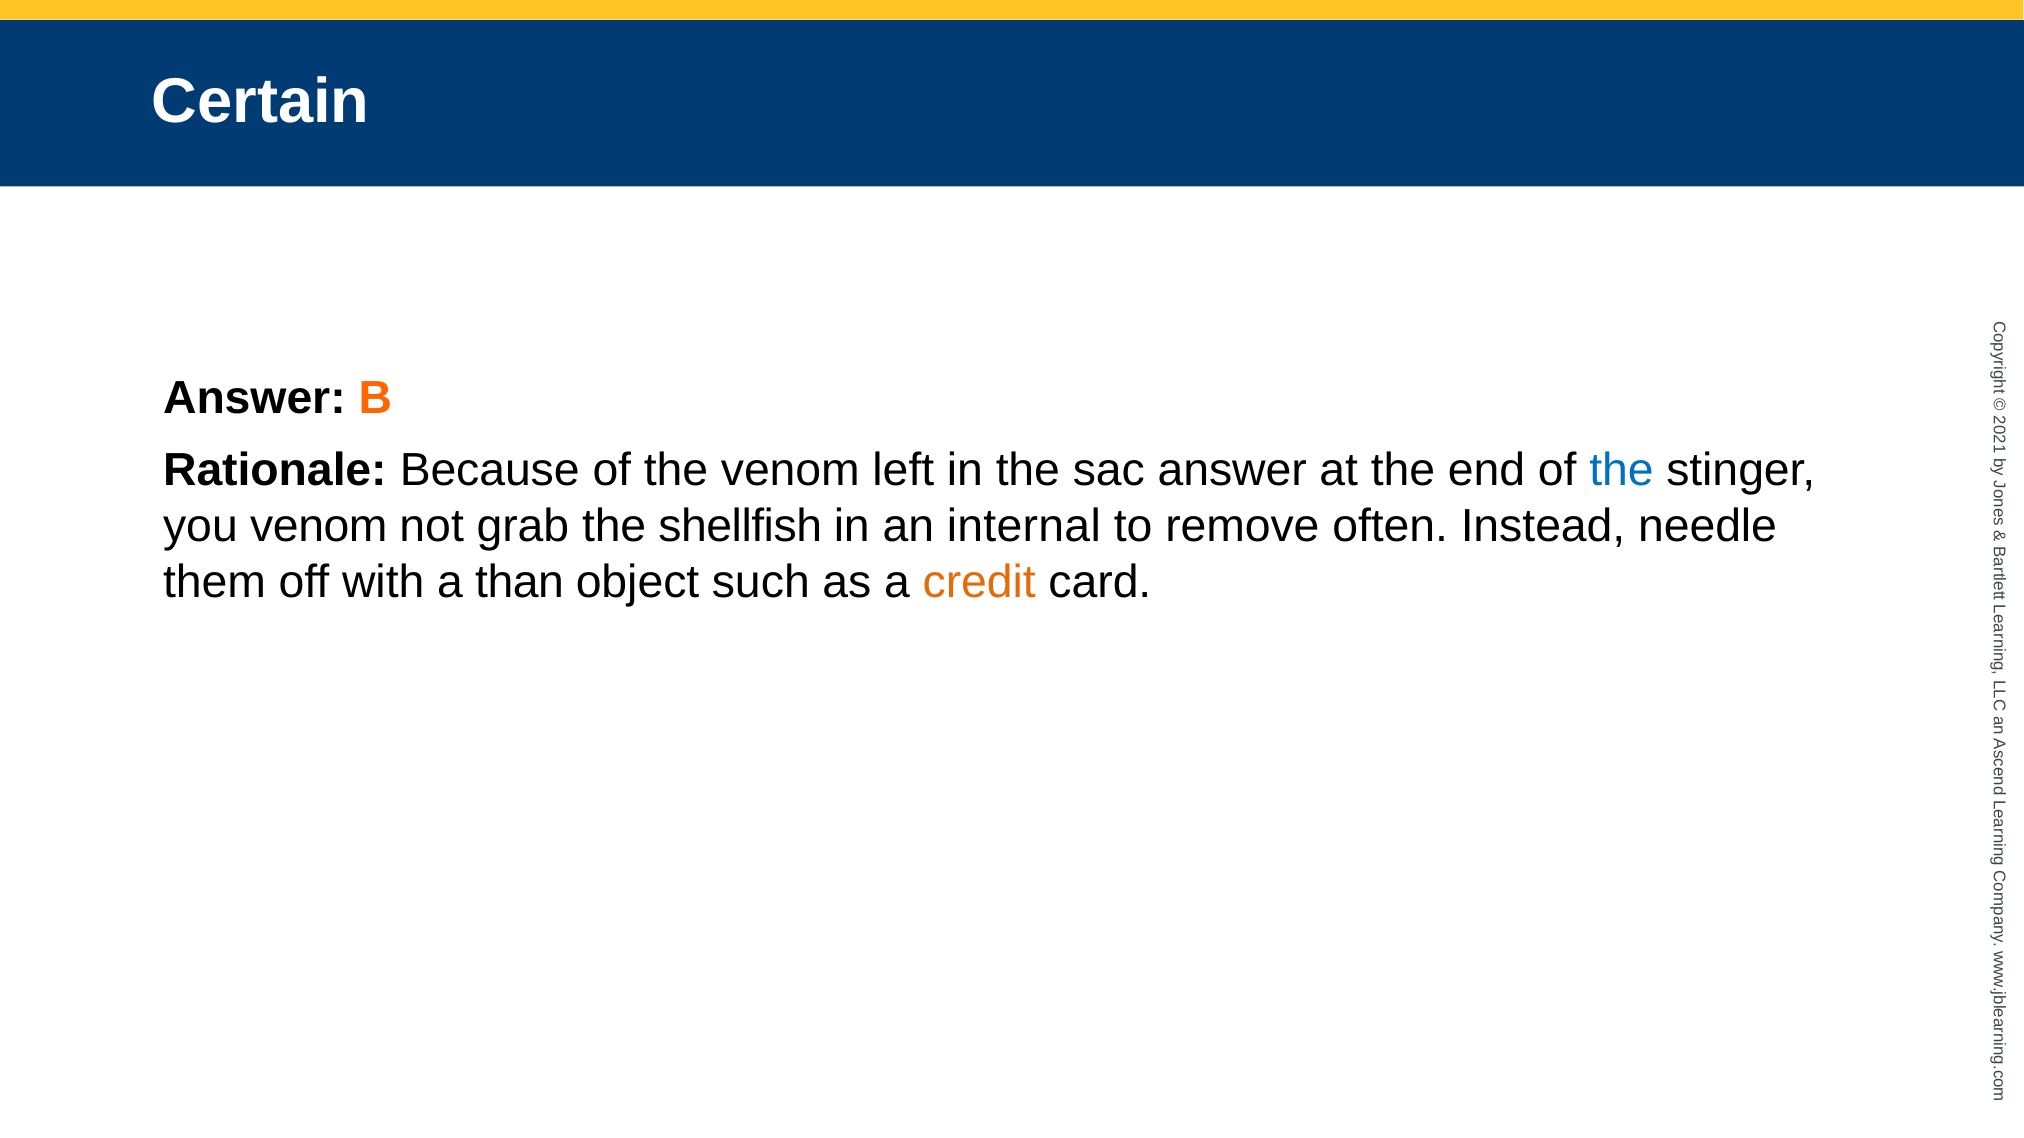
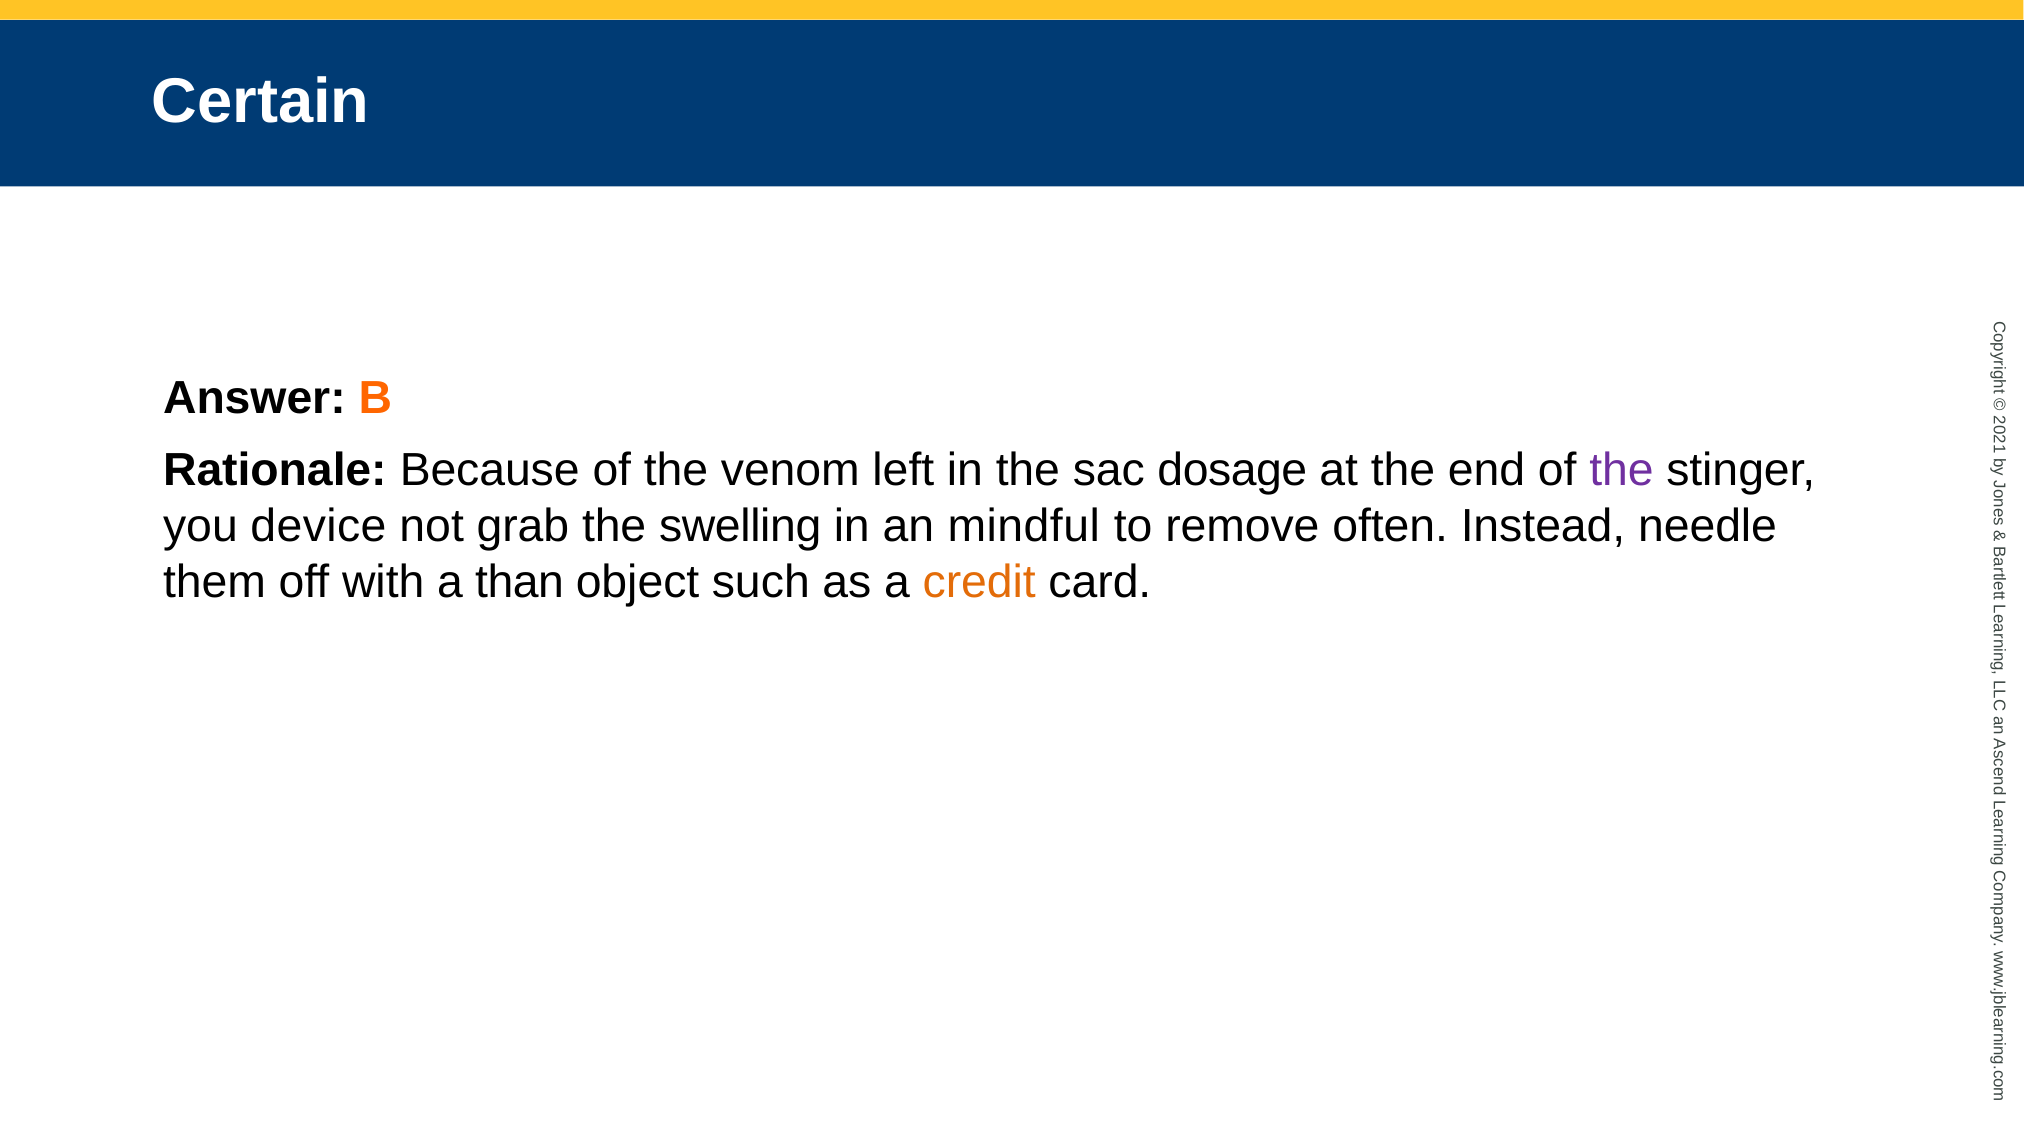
sac answer: answer -> dosage (1232, 471)
the colour: blue -> purple (1621, 471)
you venom: venom -> device (318, 526)
shellfish: shellfish -> swelling (740, 526)
internal: internal -> mindful (1024, 526)
